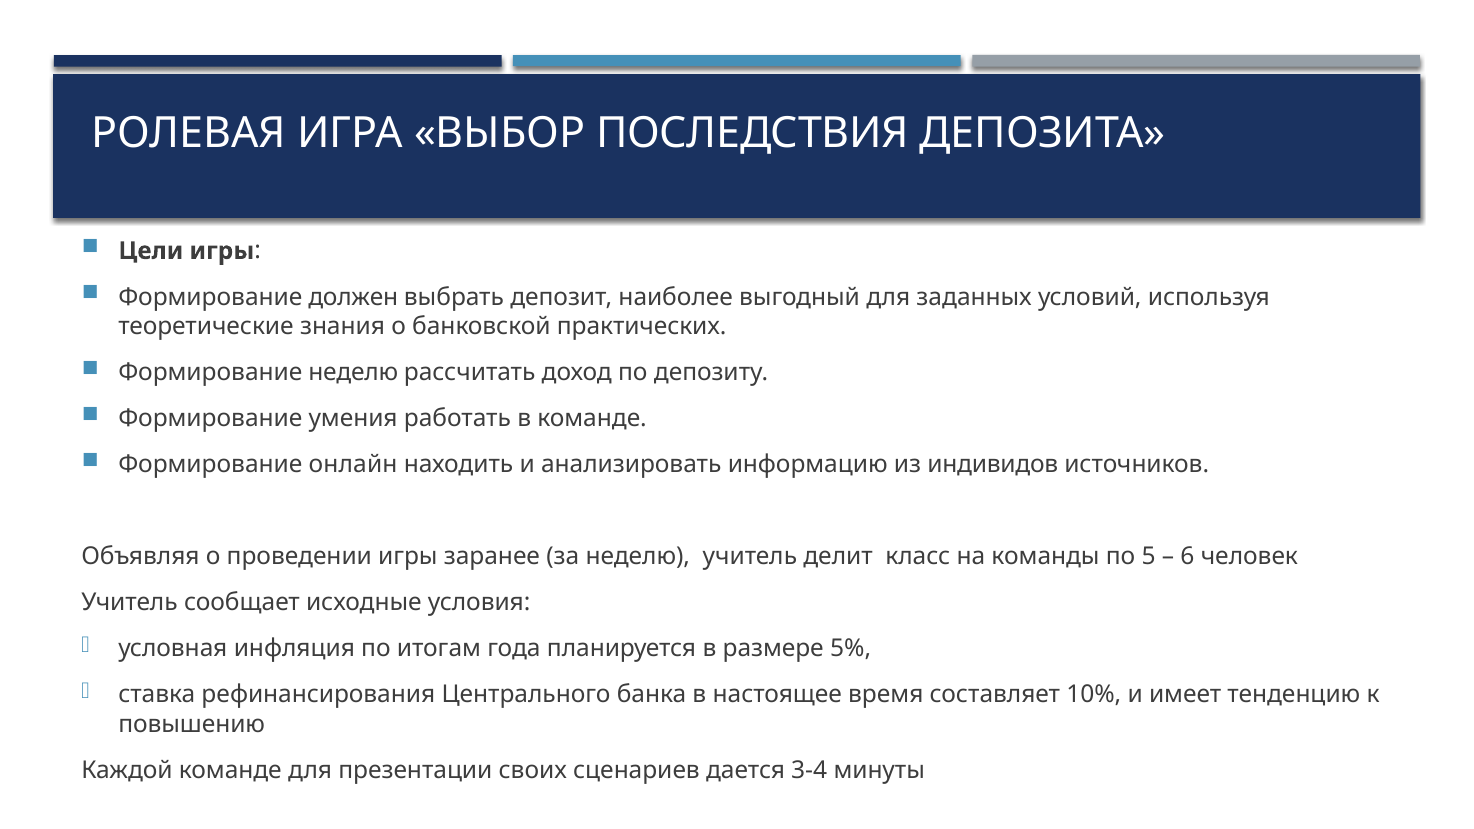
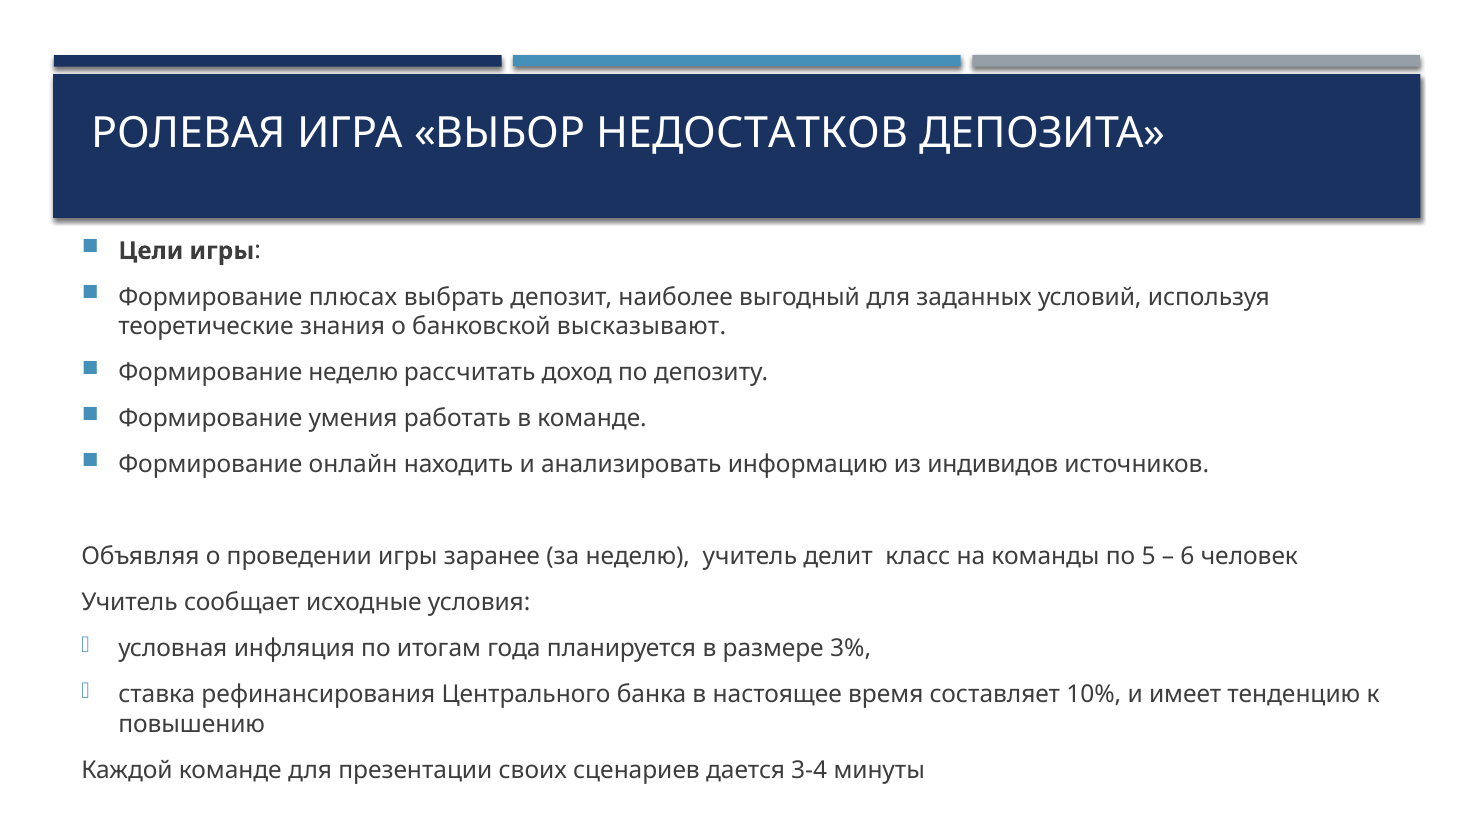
ПОСЛЕДСТВИЯ: ПОСЛЕДСТВИЯ -> НЕДОСТАТКОВ (752, 133)
должен: должен -> плюсах (353, 297)
практических: практических -> высказывают (642, 326)
5%: 5% -> 3% (851, 649)
